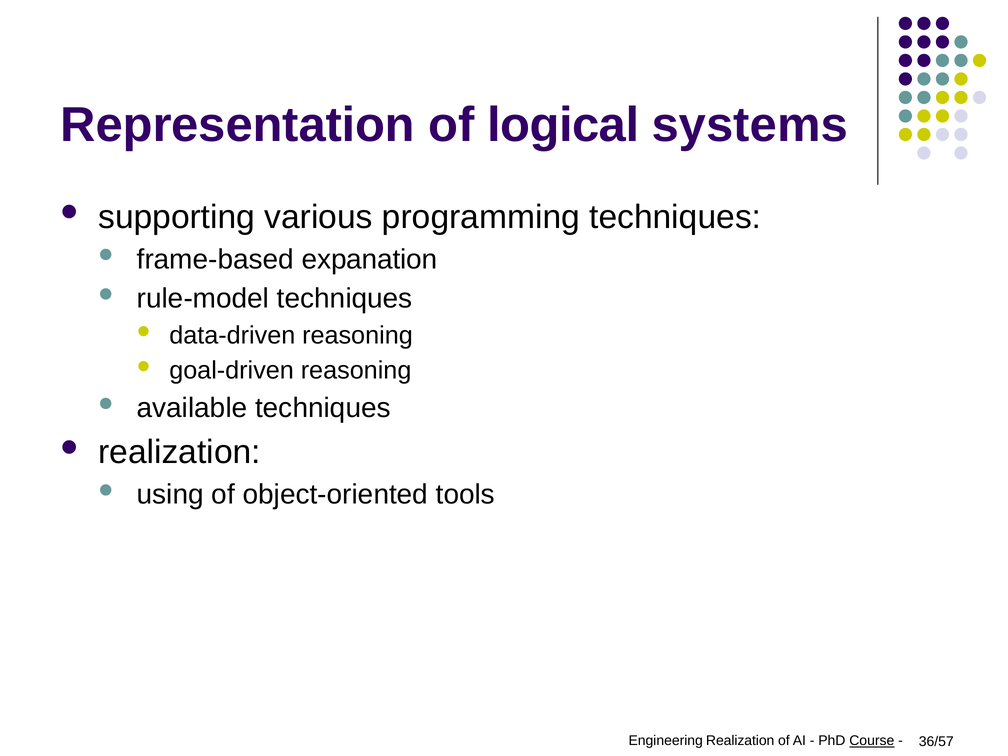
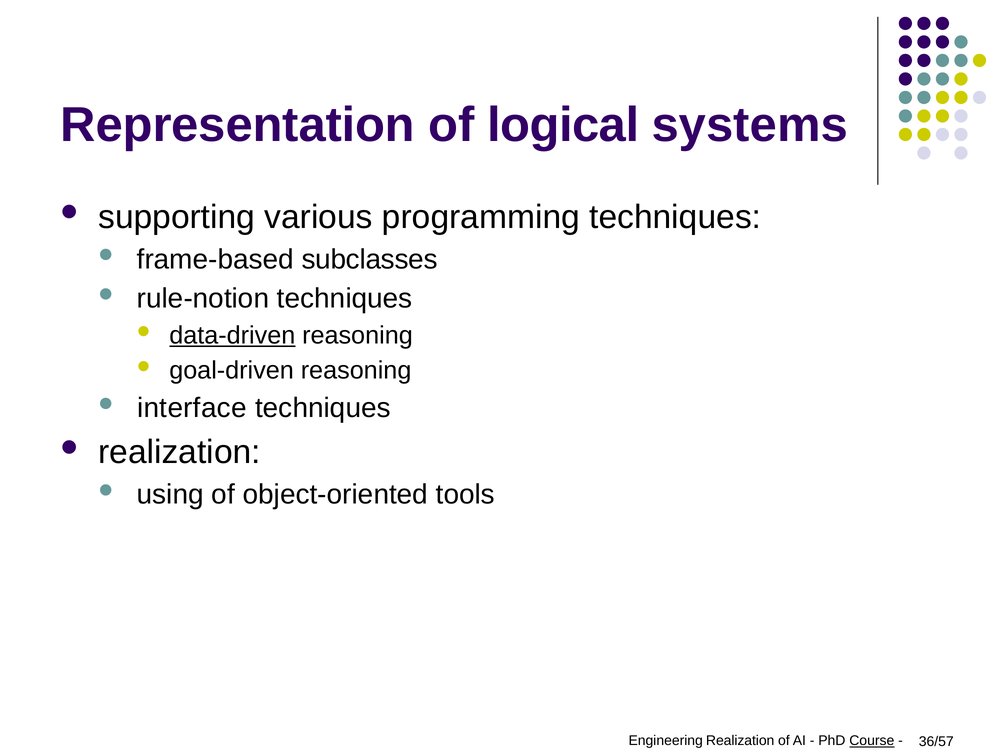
expanation: expanation -> subclasses (370, 259)
rule-model: rule-model -> rule-notion (203, 298)
data-driven underline: none -> present (232, 335)
available: available -> interface (192, 408)
